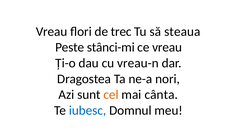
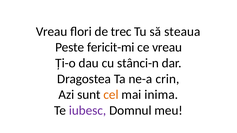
stânci-mi: stânci-mi -> fericit-mi (111, 47)
vreau-n: vreau-n -> stânci-n (138, 63)
nori: nori -> crin (167, 79)
cânta: cânta -> inima (161, 95)
iubesc colour: blue -> purple (88, 111)
